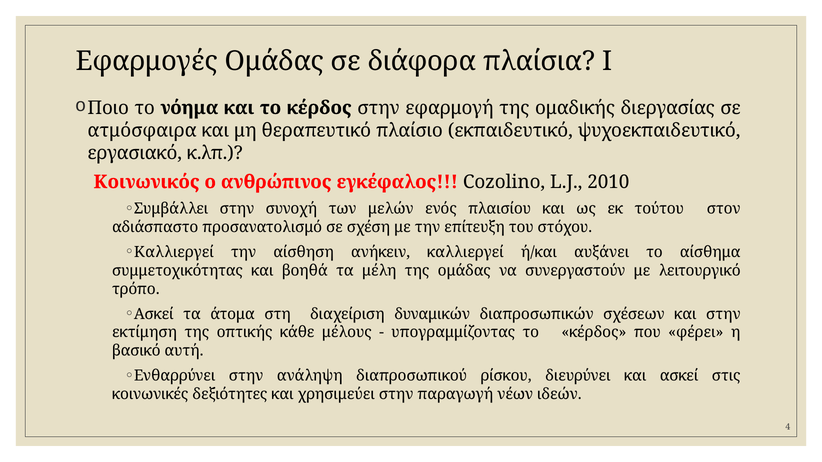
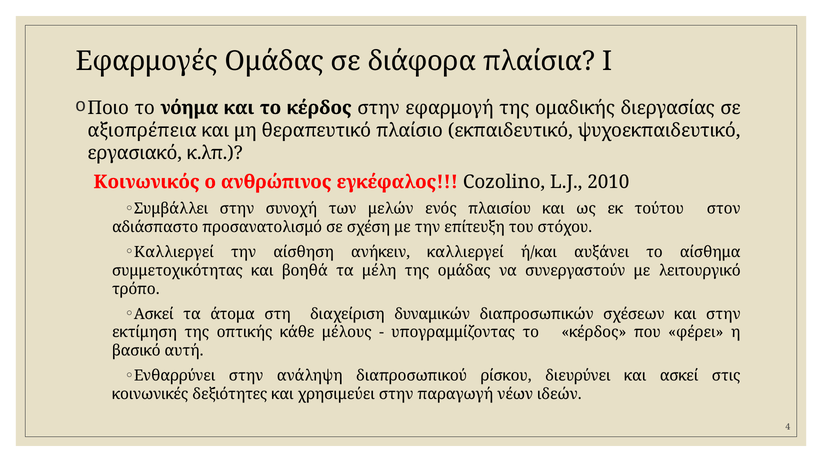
ατμόσφαιρα: ατμόσφαιρα -> αξιοπρέπεια (142, 130)
